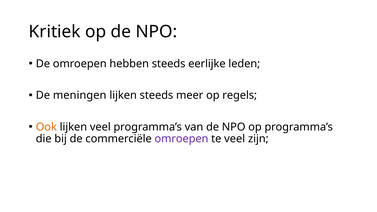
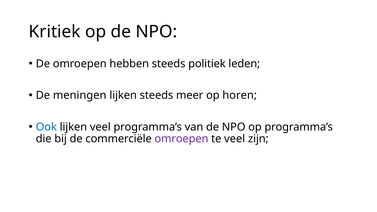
eerlijke: eerlijke -> politiek (207, 64)
regels: regels -> horen (240, 95)
Ook colour: orange -> blue (46, 127)
